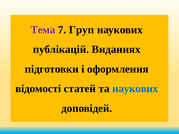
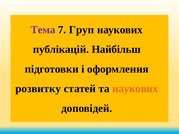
Виданнях: Виданнях -> Найбільш (116, 49)
відомості: відомості -> розвитку (38, 89)
наукових colour: blue -> orange (135, 89)
